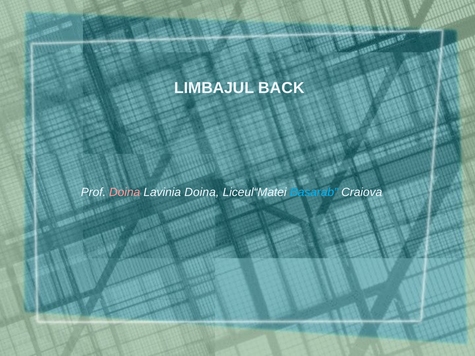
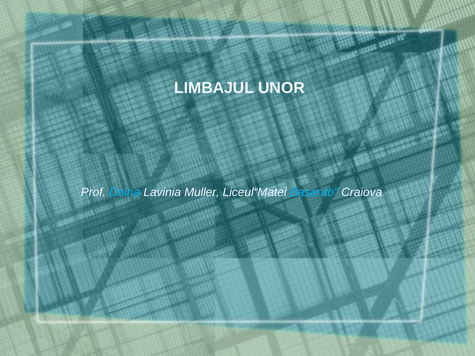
BACK: BACK -> UNOR (281, 88)
Doina colour: pink -> light blue (125, 192)
Lavinia Doina: Doina -> Muller (202, 192)
